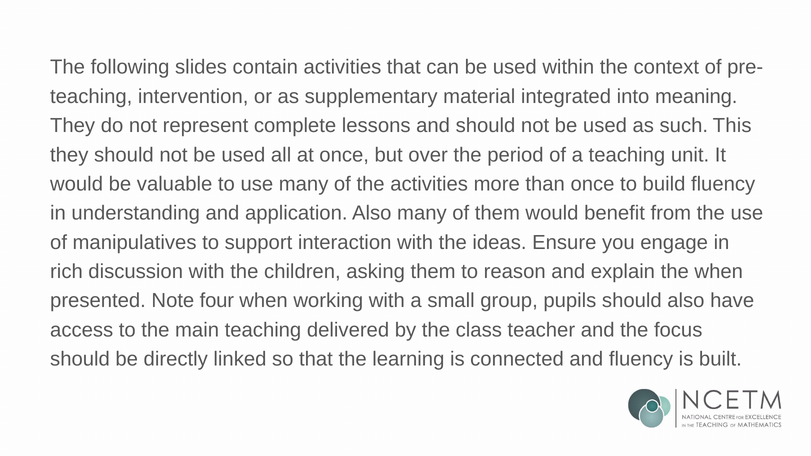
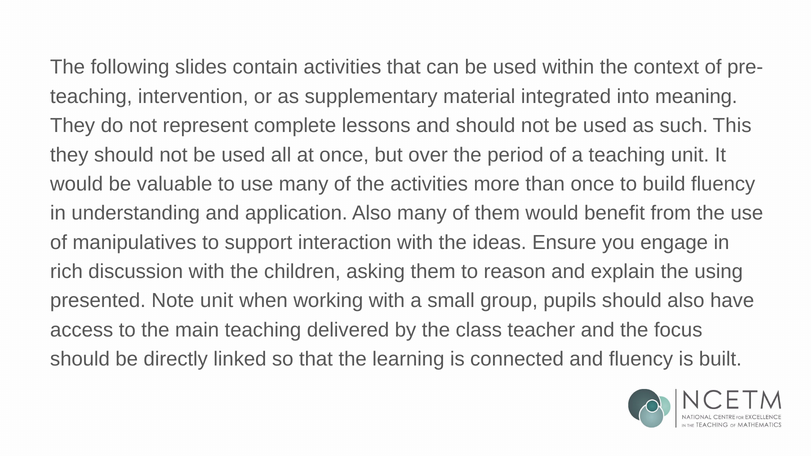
the when: when -> using (719, 272)
Note four: four -> unit (217, 301)
